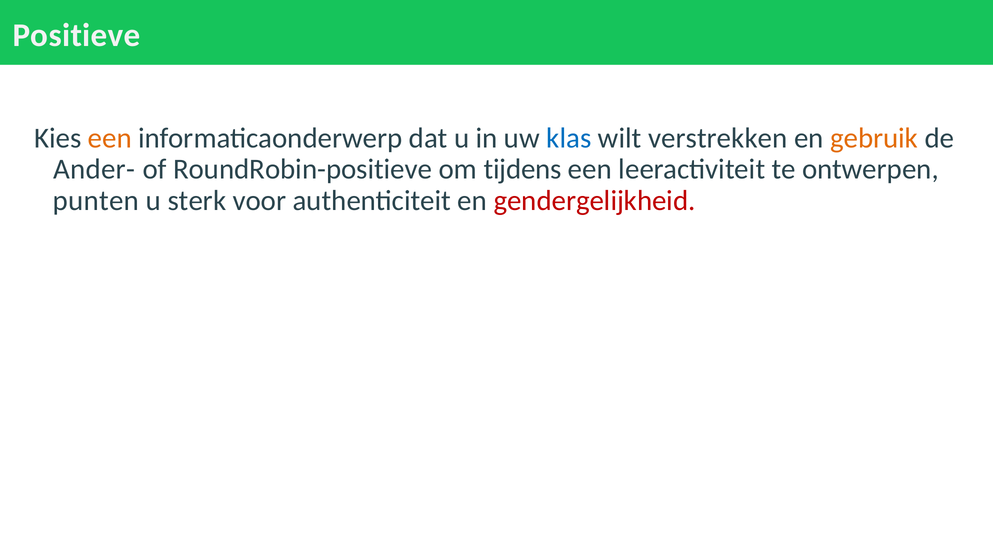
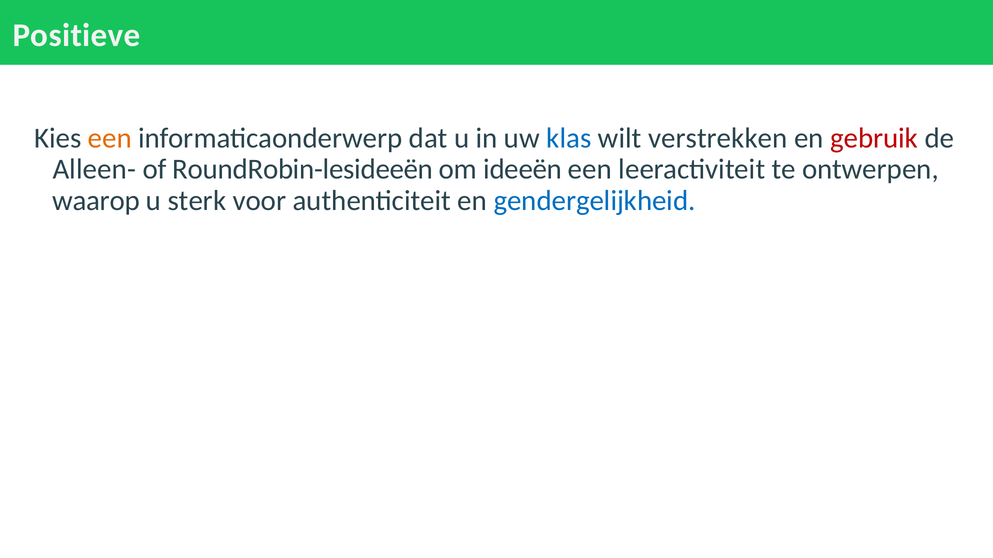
gebruik colour: orange -> red (874, 138)
Ander-: Ander- -> Alleen- (94, 170)
RoundRobin-positieve: RoundRobin-positieve -> RoundRobin-lesideeën (303, 170)
tijdens: tijdens -> ideeën (523, 170)
punten: punten -> waarop (96, 201)
gendergelijkheid colour: red -> blue (595, 201)
